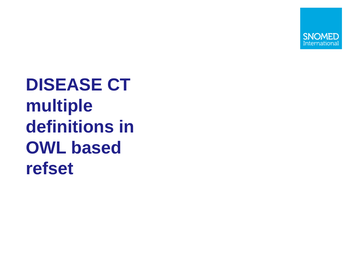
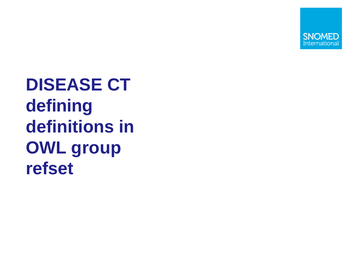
multiple: multiple -> defining (59, 106)
based: based -> group (96, 148)
